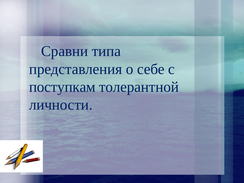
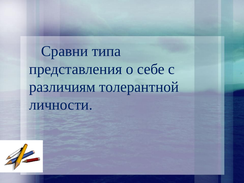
поступкам: поступкам -> различиям (62, 87)
